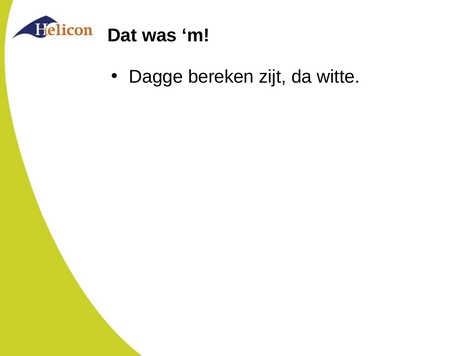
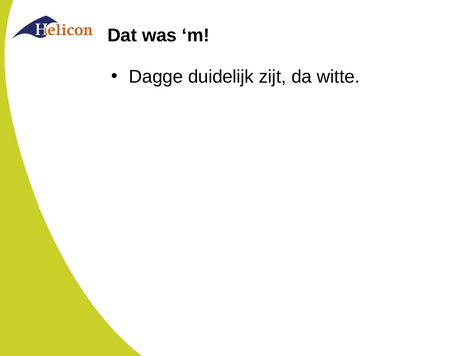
bereken: bereken -> duidelijk (221, 77)
